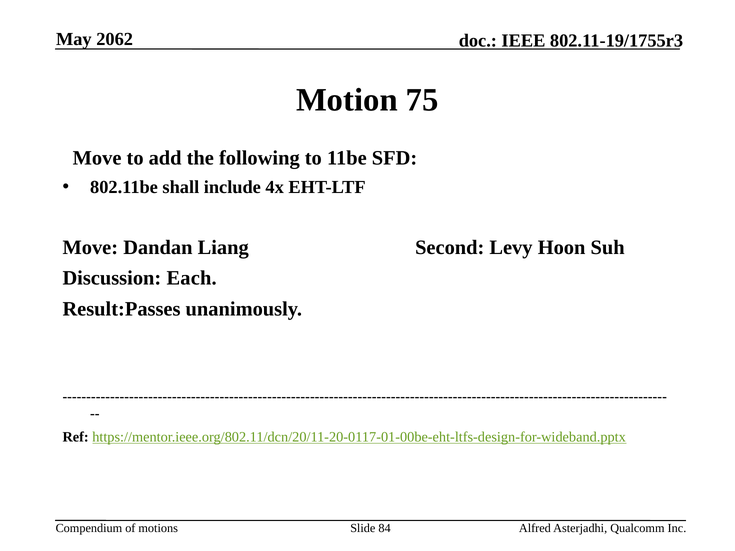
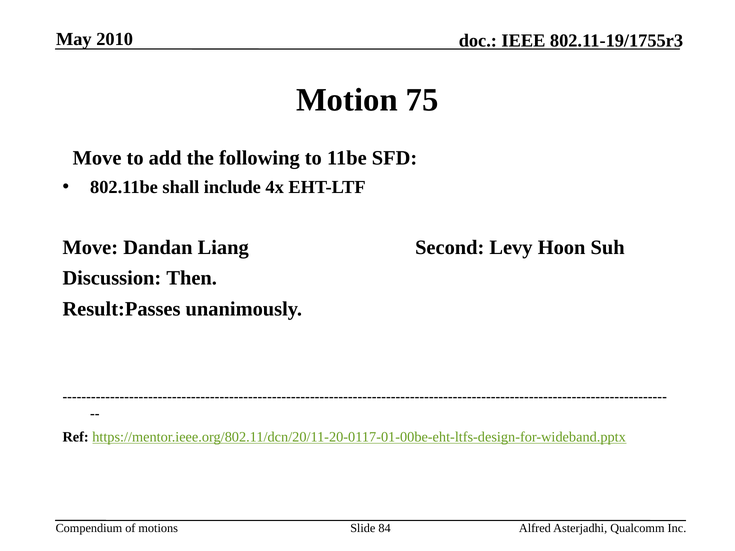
2062: 2062 -> 2010 (115, 39)
Each: Each -> Then (192, 278)
